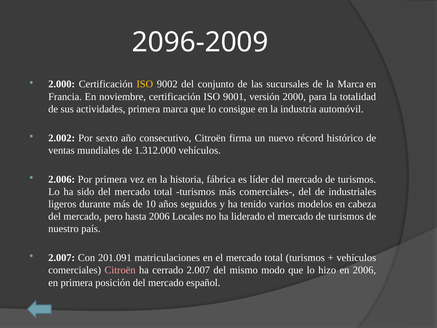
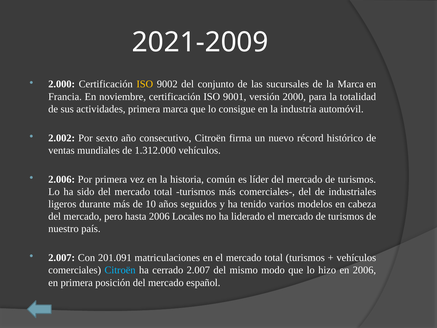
2096-2009: 2096-2009 -> 2021-2009 (200, 42)
fábrica: fábrica -> común (221, 179)
Citroën colour: pink -> light blue (120, 270)
